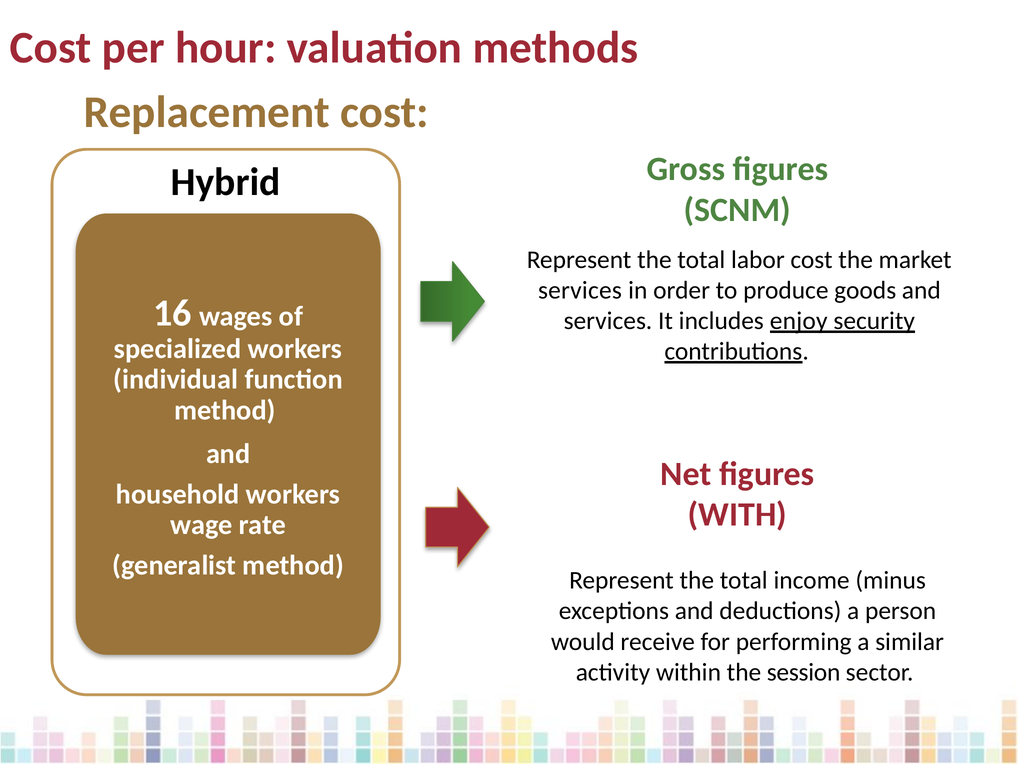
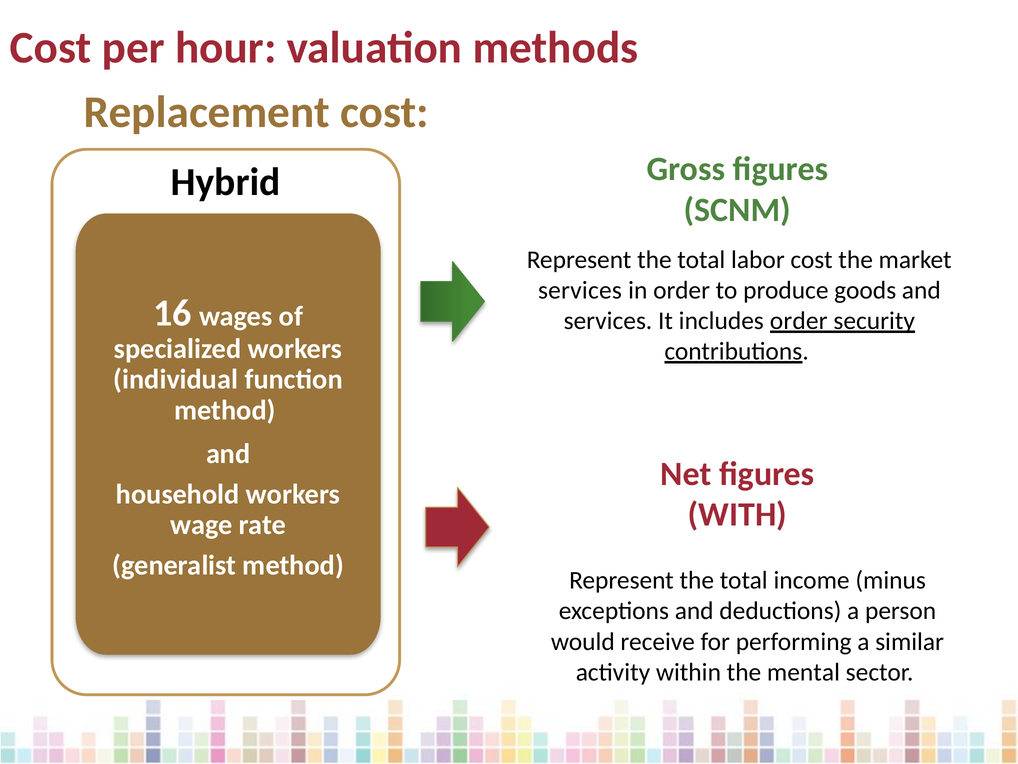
includes enjoy: enjoy -> order (799, 321)
session: session -> mental (803, 672)
